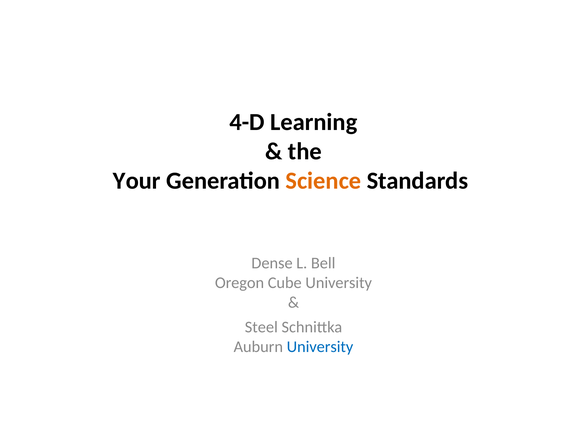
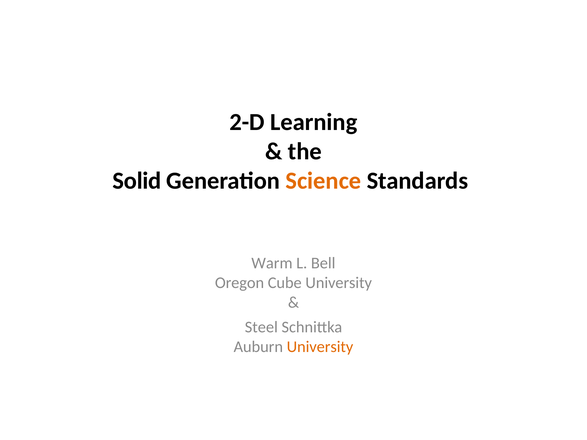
4-D: 4-D -> 2-D (247, 122)
Your: Your -> Solid (137, 181)
Dense: Dense -> Warm (272, 263)
University colour: blue -> orange (320, 347)
